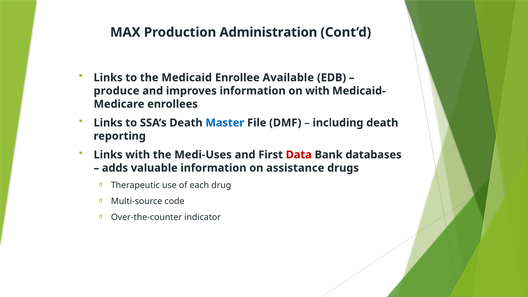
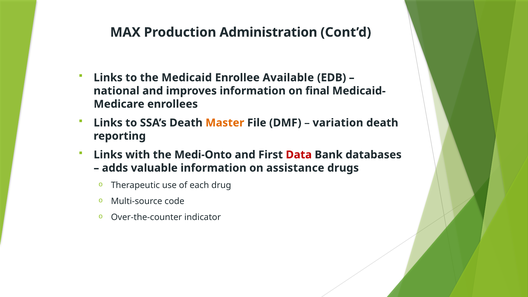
produce: produce -> national (117, 91)
on with: with -> final (317, 91)
Master colour: blue -> orange (225, 123)
including: including -> variation (338, 123)
Medi-Uses: Medi-Uses -> Medi-Onto (203, 155)
